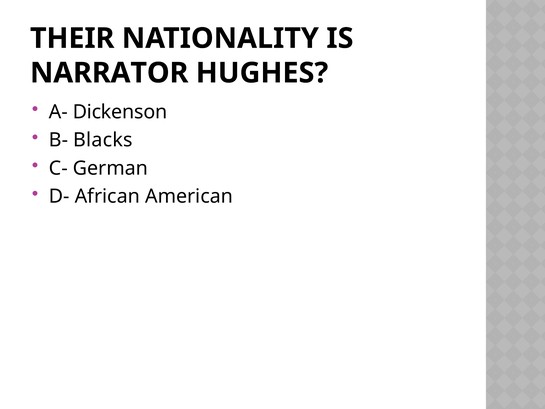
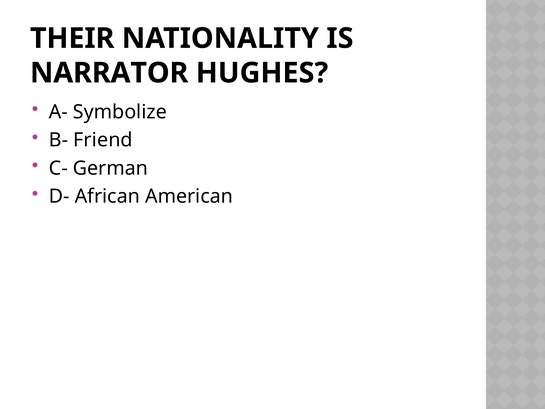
Dickenson: Dickenson -> Symbolize (120, 112)
Blacks: Blacks -> Friend (103, 140)
